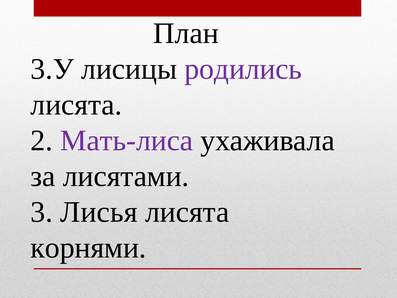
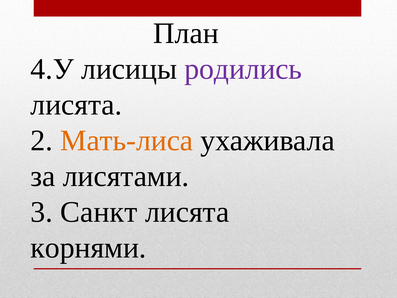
3.У: 3.У -> 4.У (52, 69)
Мать-лиса colour: purple -> orange (127, 140)
Лисья: Лисья -> Санкт (99, 212)
